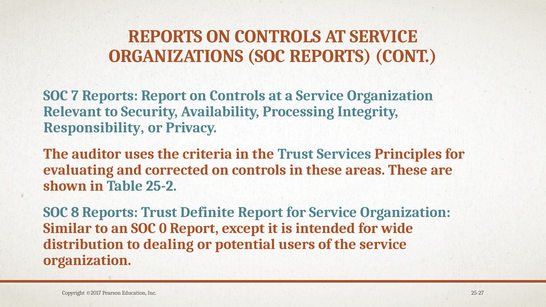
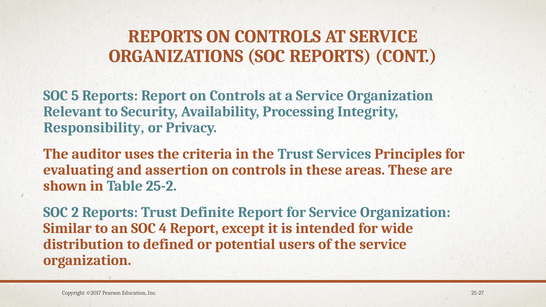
7: 7 -> 5 (75, 96)
corrected: corrected -> assertion (177, 170)
8: 8 -> 2 (75, 212)
0: 0 -> 4 (163, 228)
dealing: dealing -> defined (169, 244)
